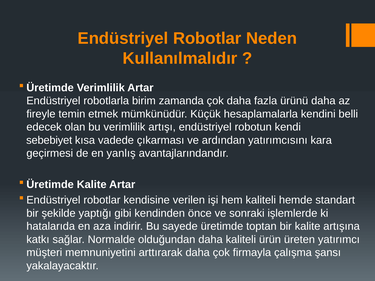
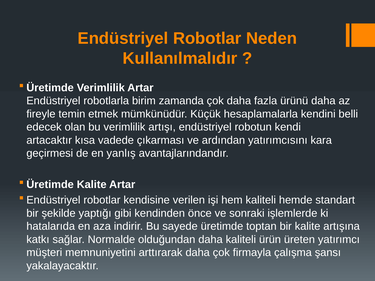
sebebiyet: sebebiyet -> artacaktır (49, 140)
